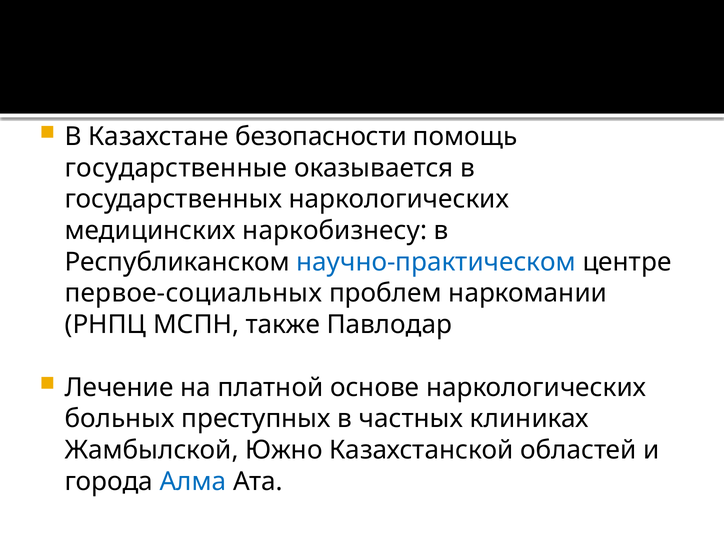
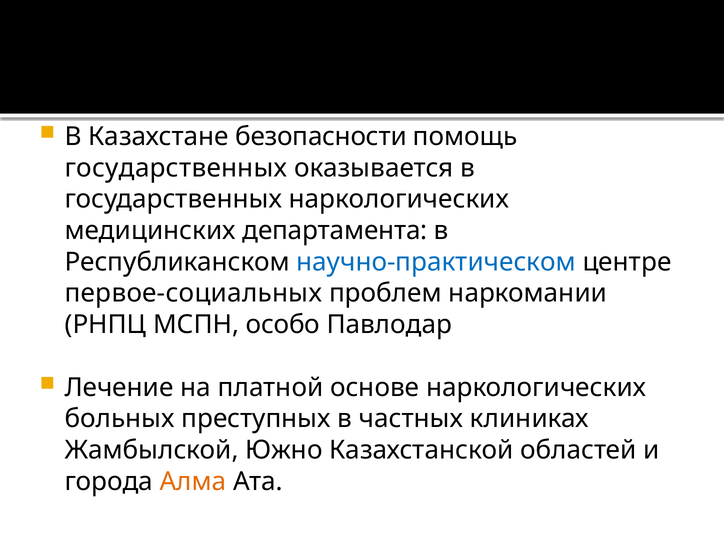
государственные: государственные -> государственных (176, 168)
наркобизнесу: наркобизнесу -> департамента (335, 231)
также: также -> особо (283, 325)
Алма colour: blue -> orange (193, 481)
